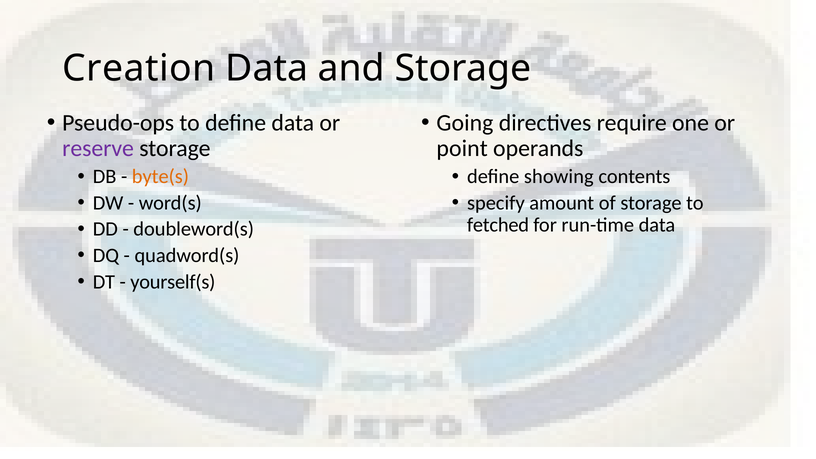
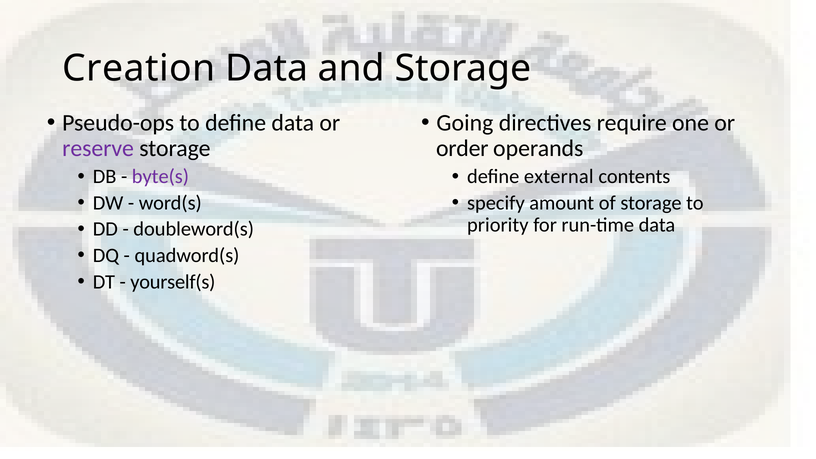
point: point -> order (462, 149)
byte(s colour: orange -> purple (160, 177)
showing: showing -> external (559, 177)
fetched: fetched -> priority (498, 225)
